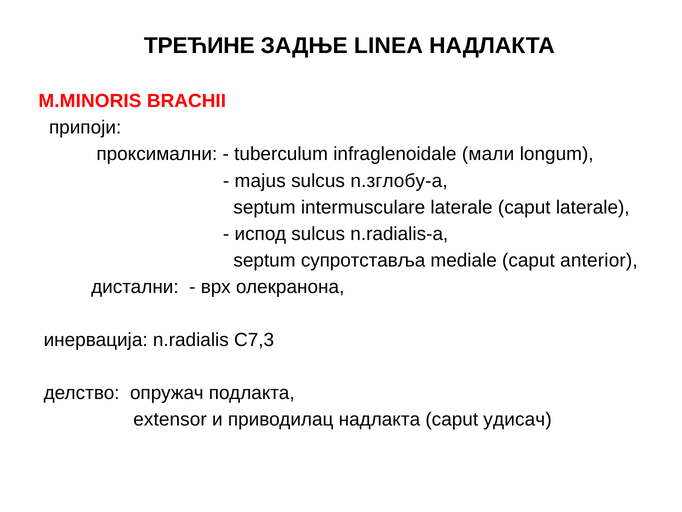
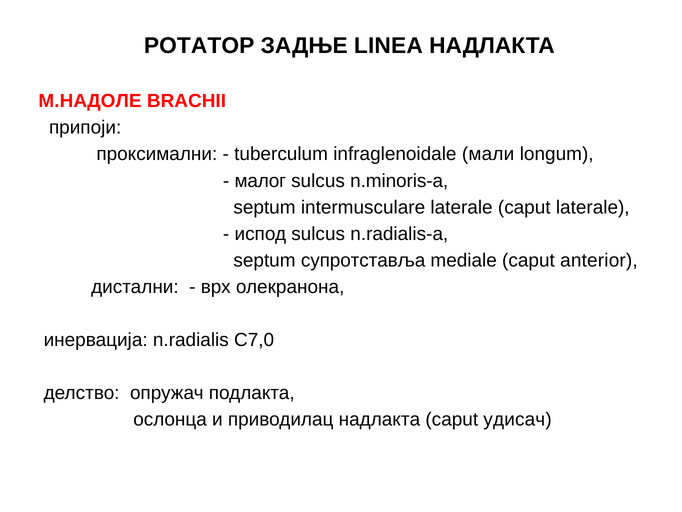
ТРЕЋИНЕ: ТРЕЋИНЕ -> РОТАТОР (199, 46)
M.MINORIS: M.MINORIS -> M.НАДОЛЕ (90, 101)
majus: majus -> мaлог (260, 181)
n.зглобу-a: n.зглобу-a -> n.minoris-a (399, 181)
C7,3: C7,3 -> C7,0 (254, 340)
extensor: extensor -> ослонца (170, 419)
